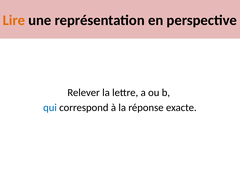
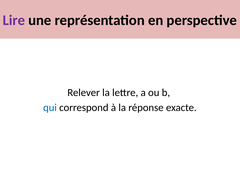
Lire colour: orange -> purple (14, 20)
